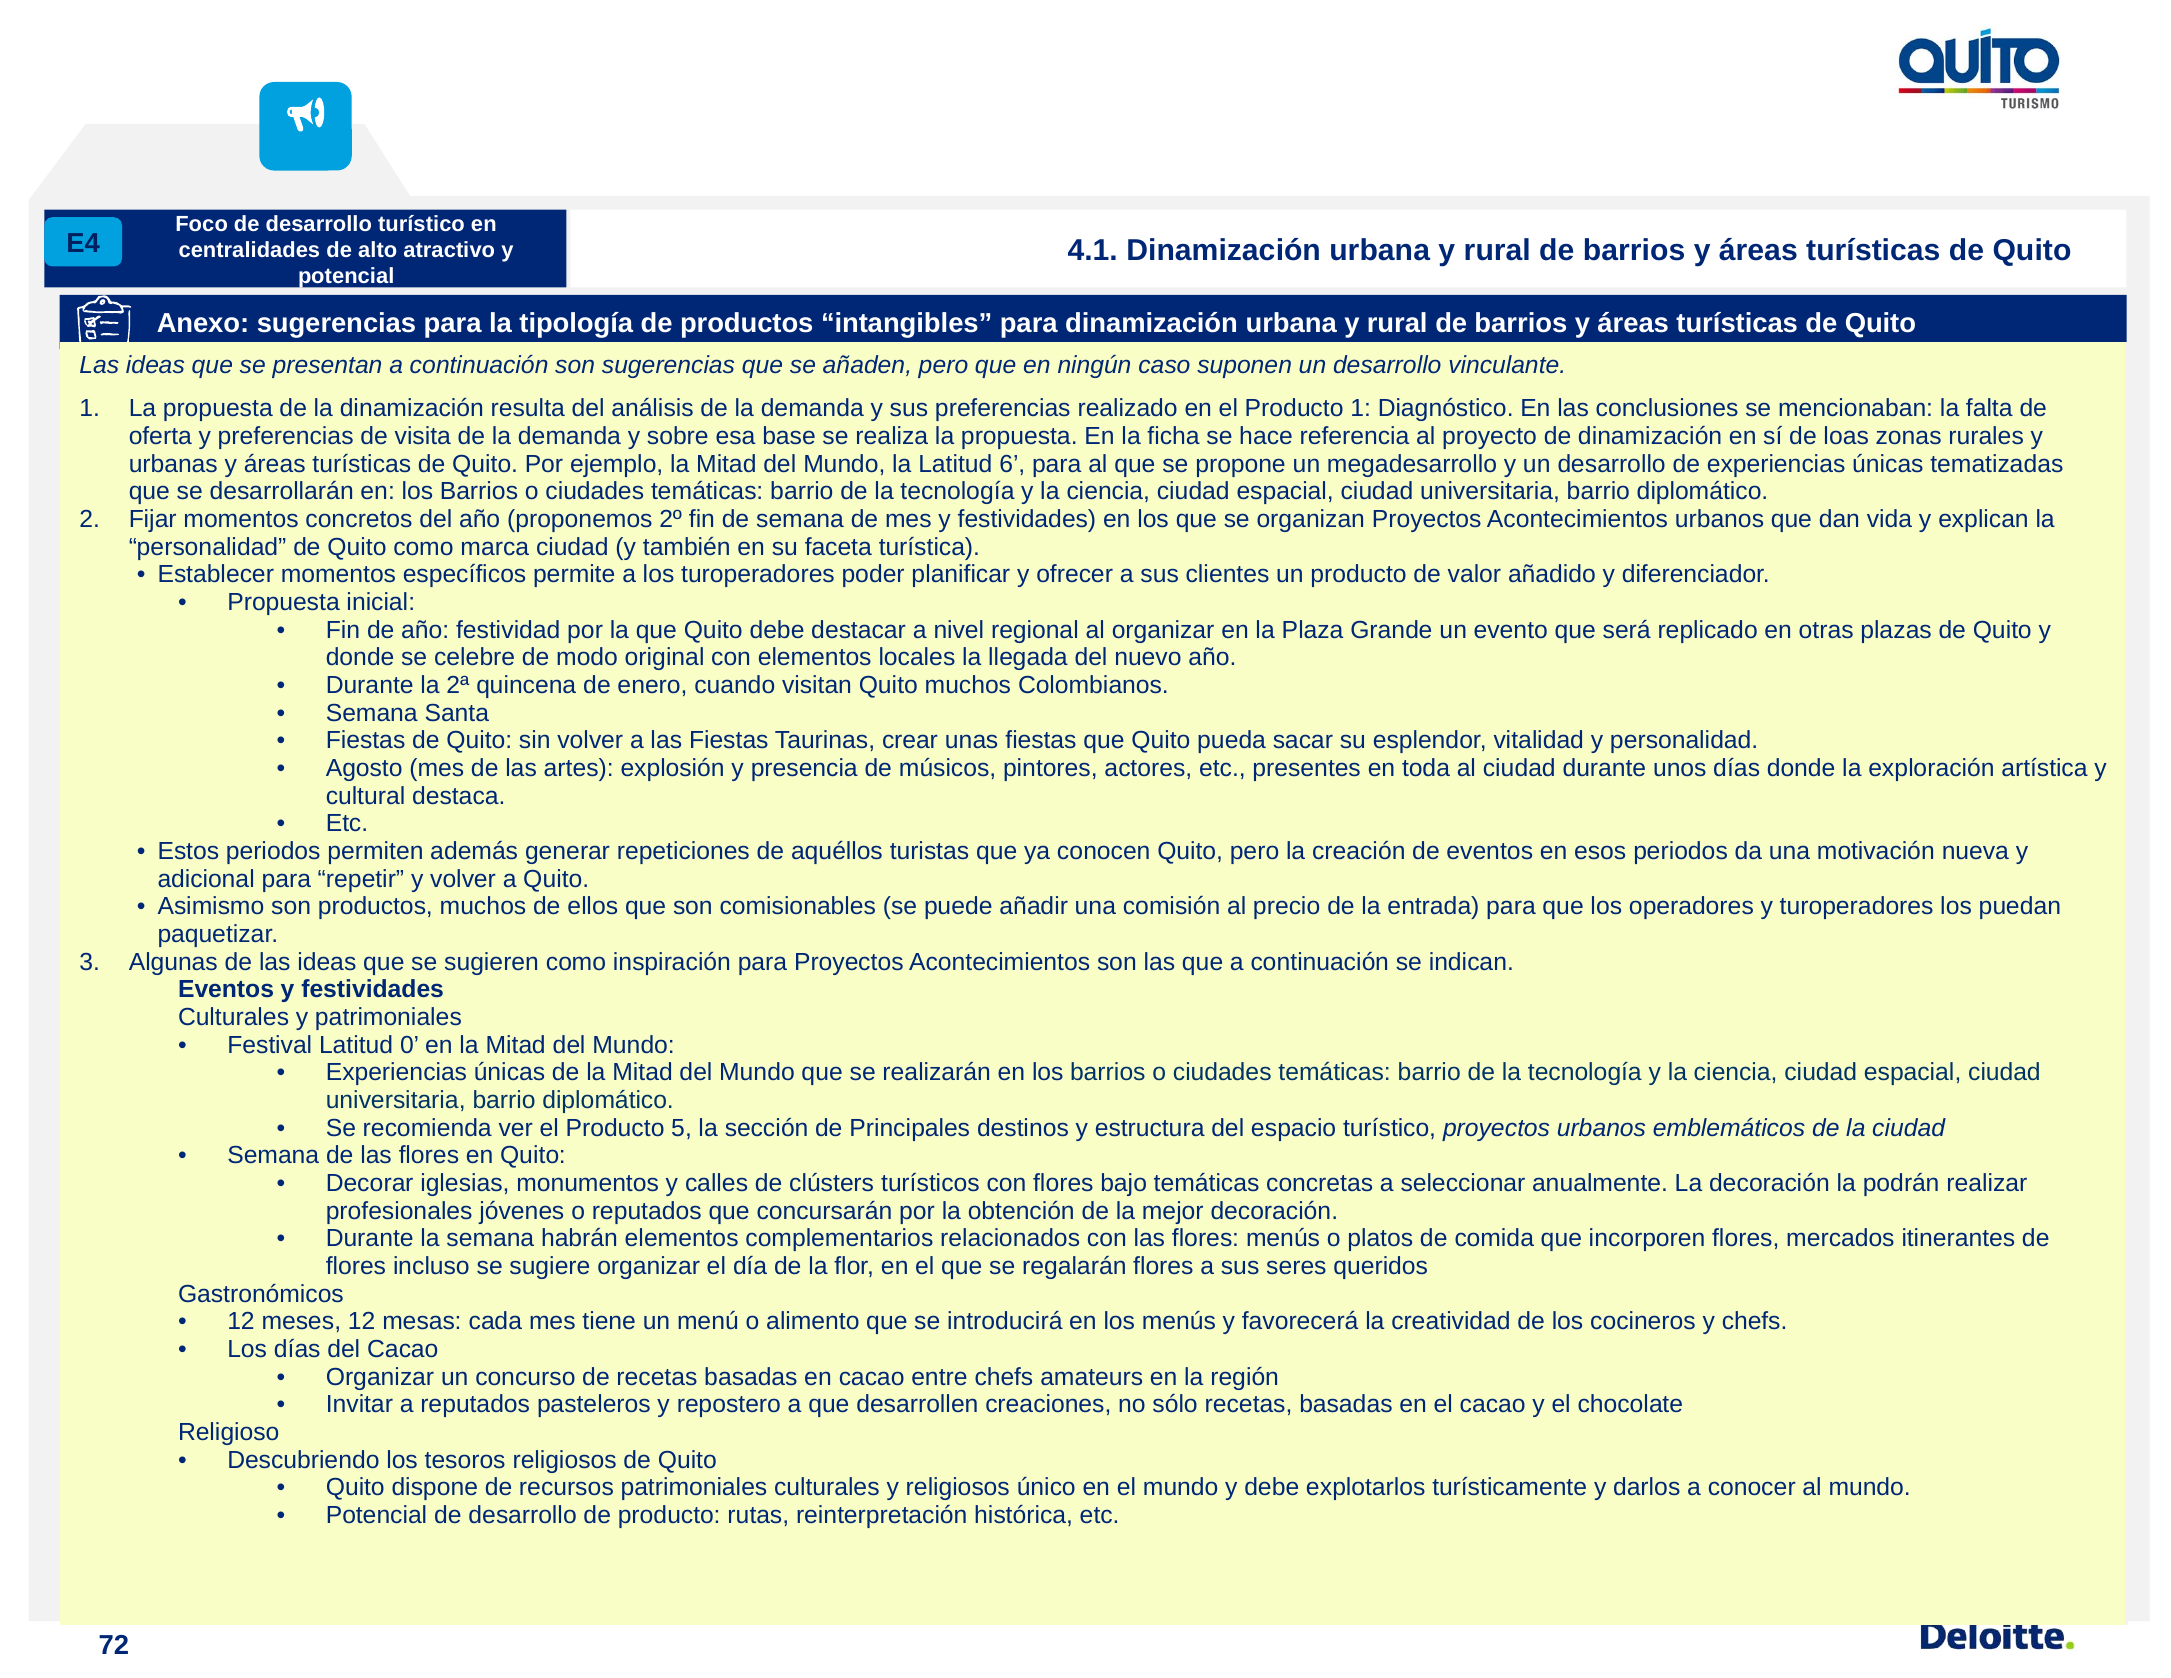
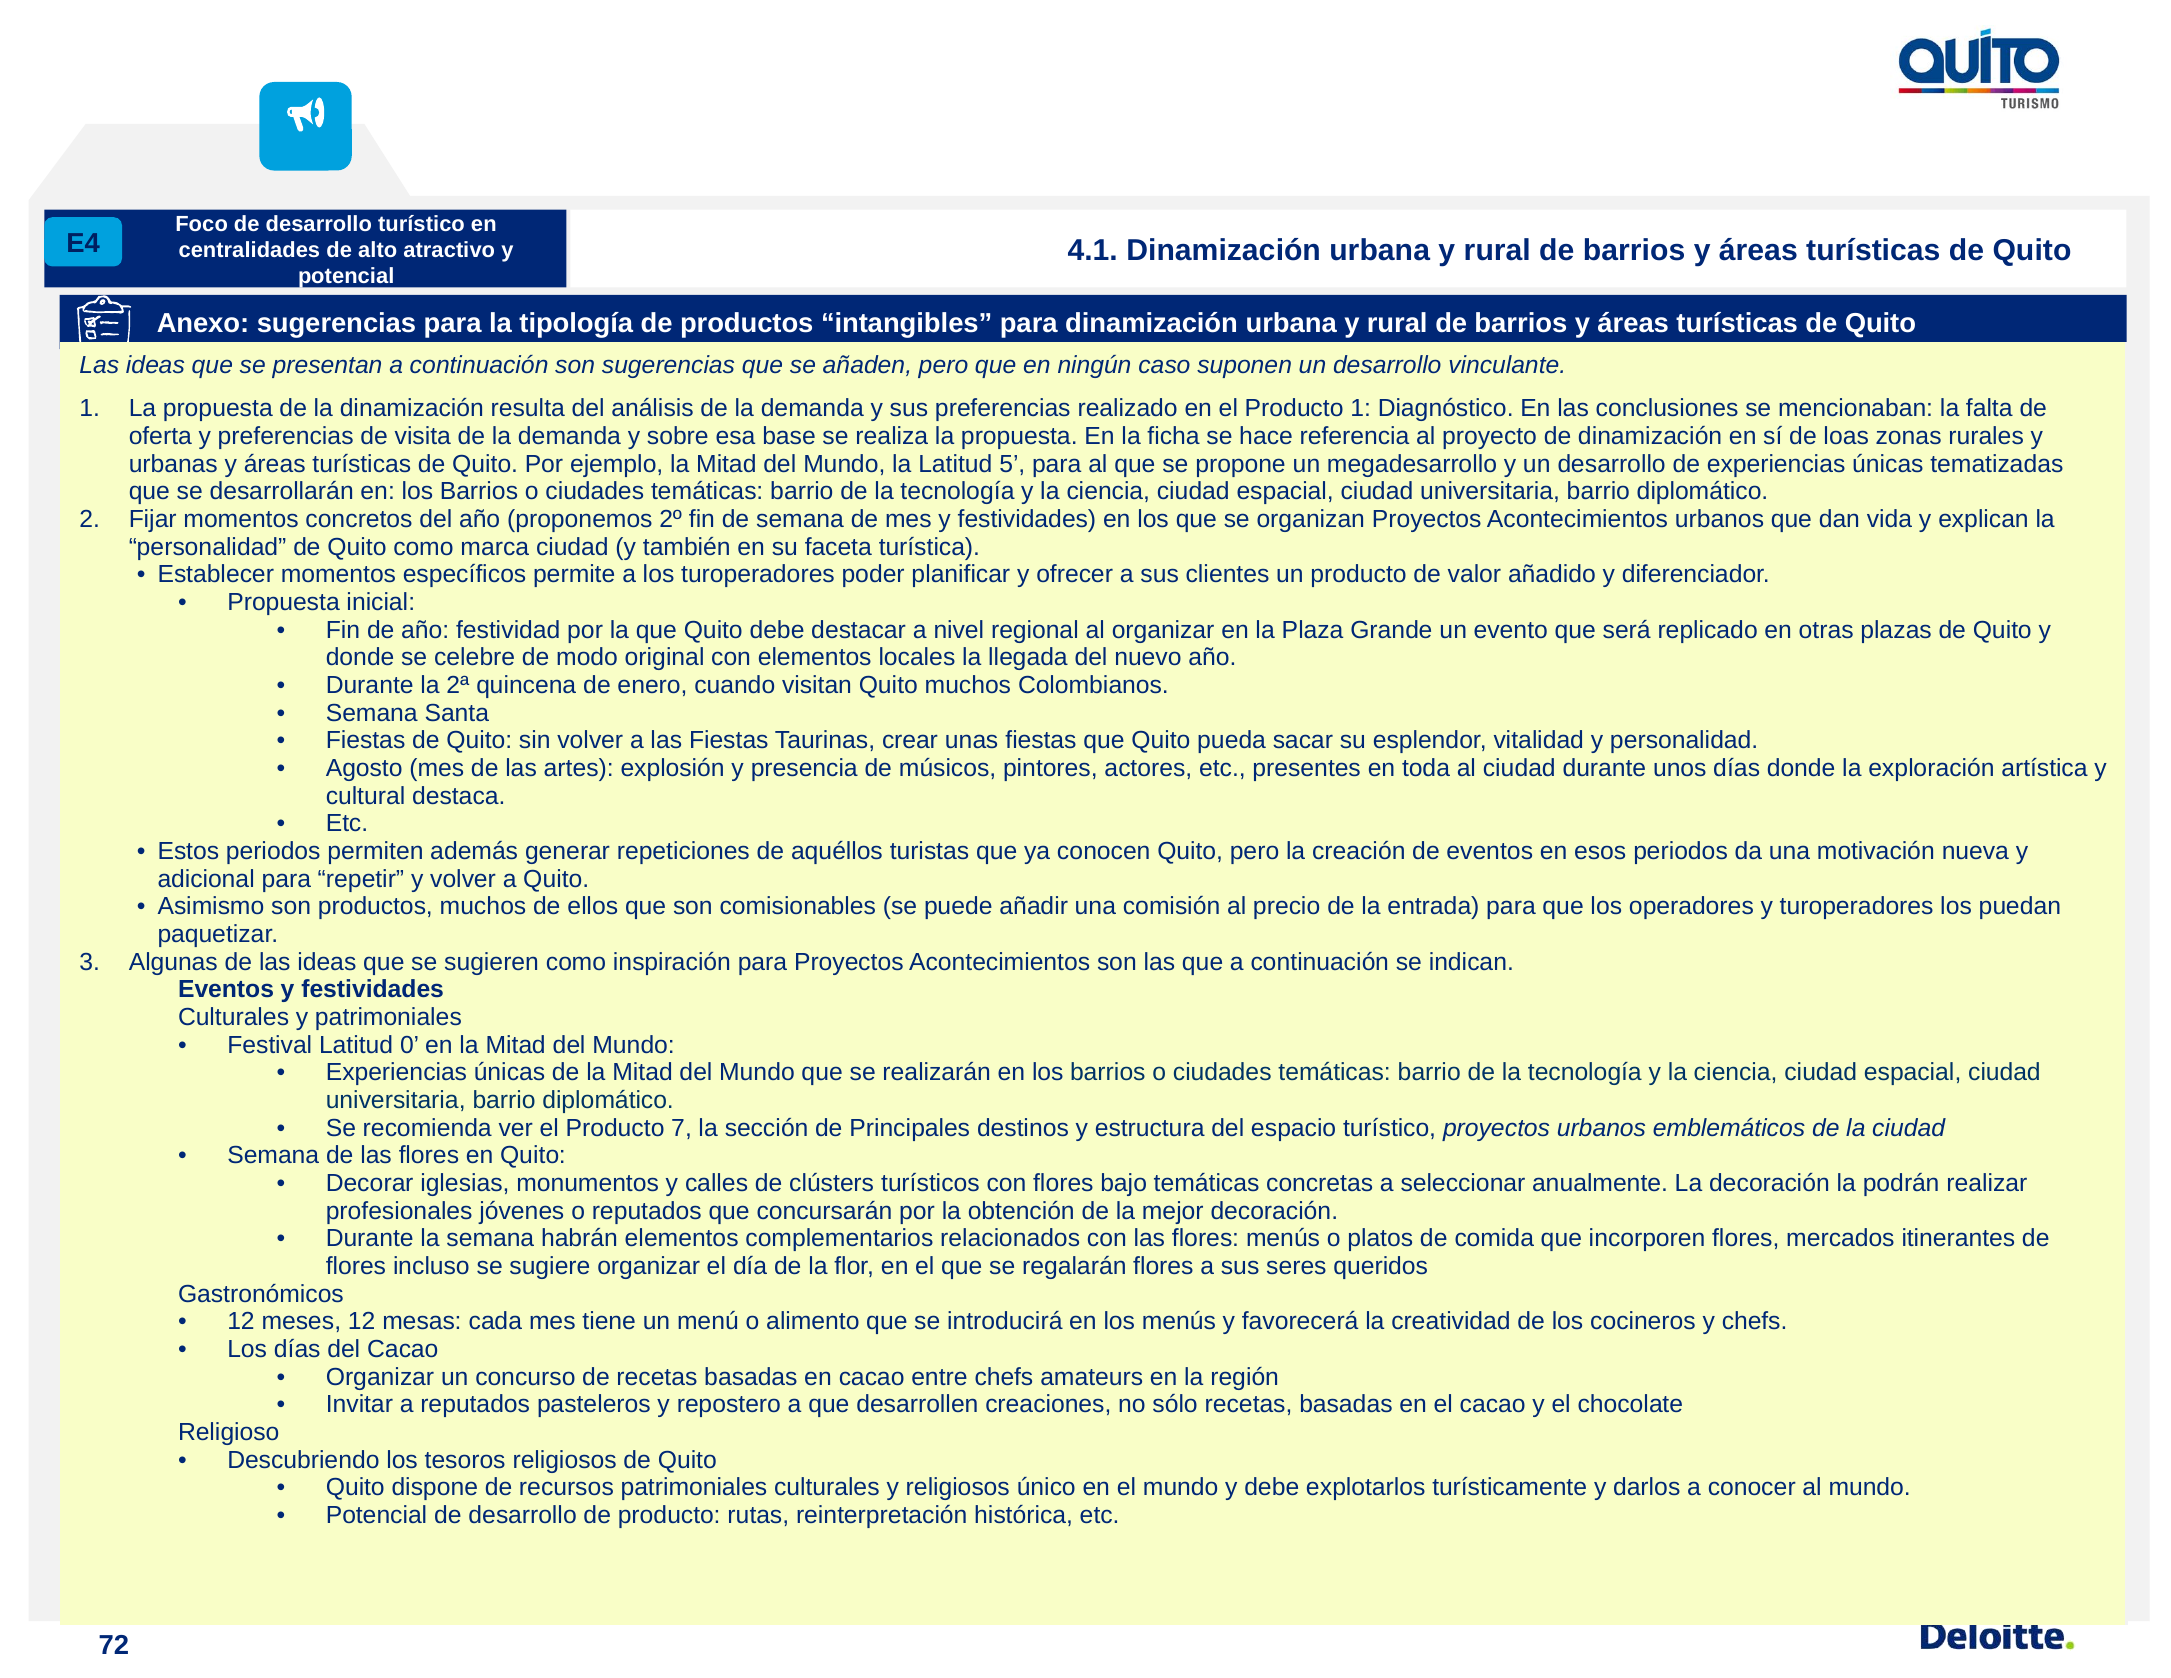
6: 6 -> 5 (1012, 464)
5: 5 -> 7 (682, 1128)
